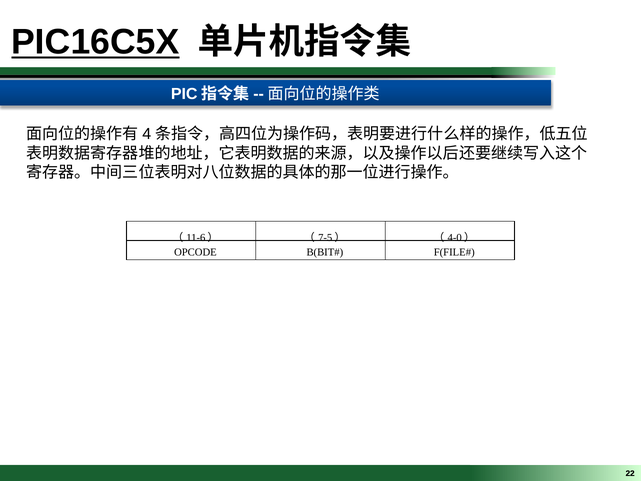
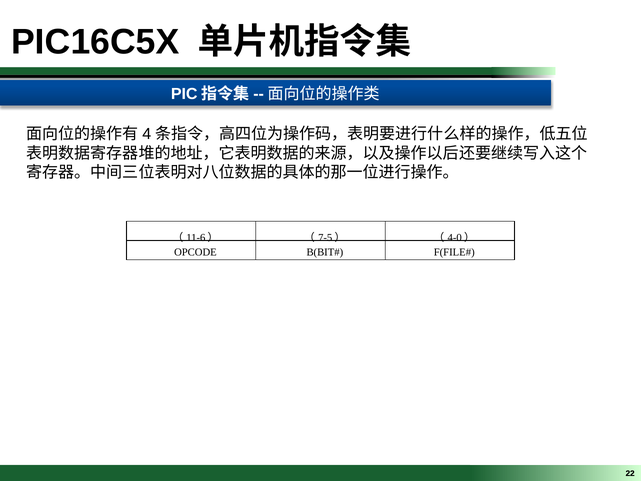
PIC16C5X underline: present -> none (95, 42)
